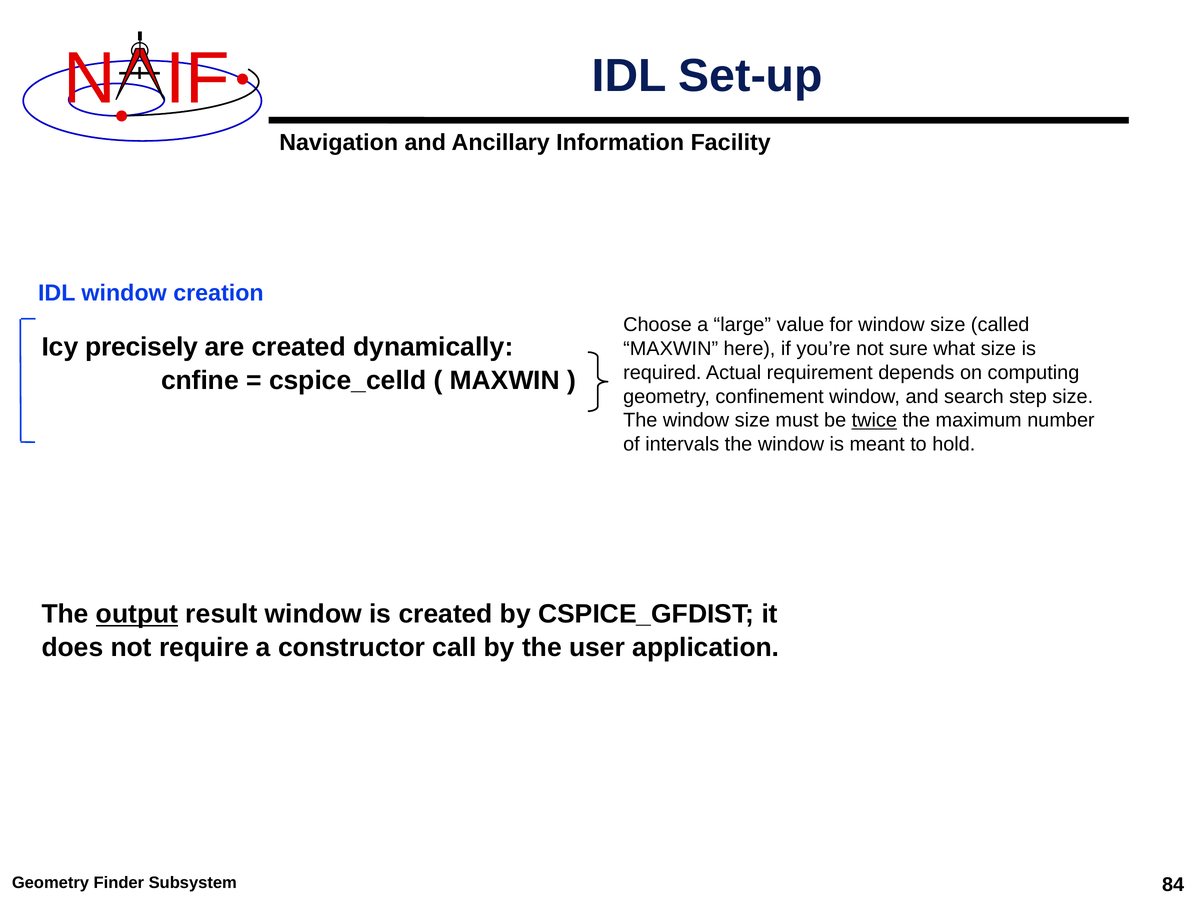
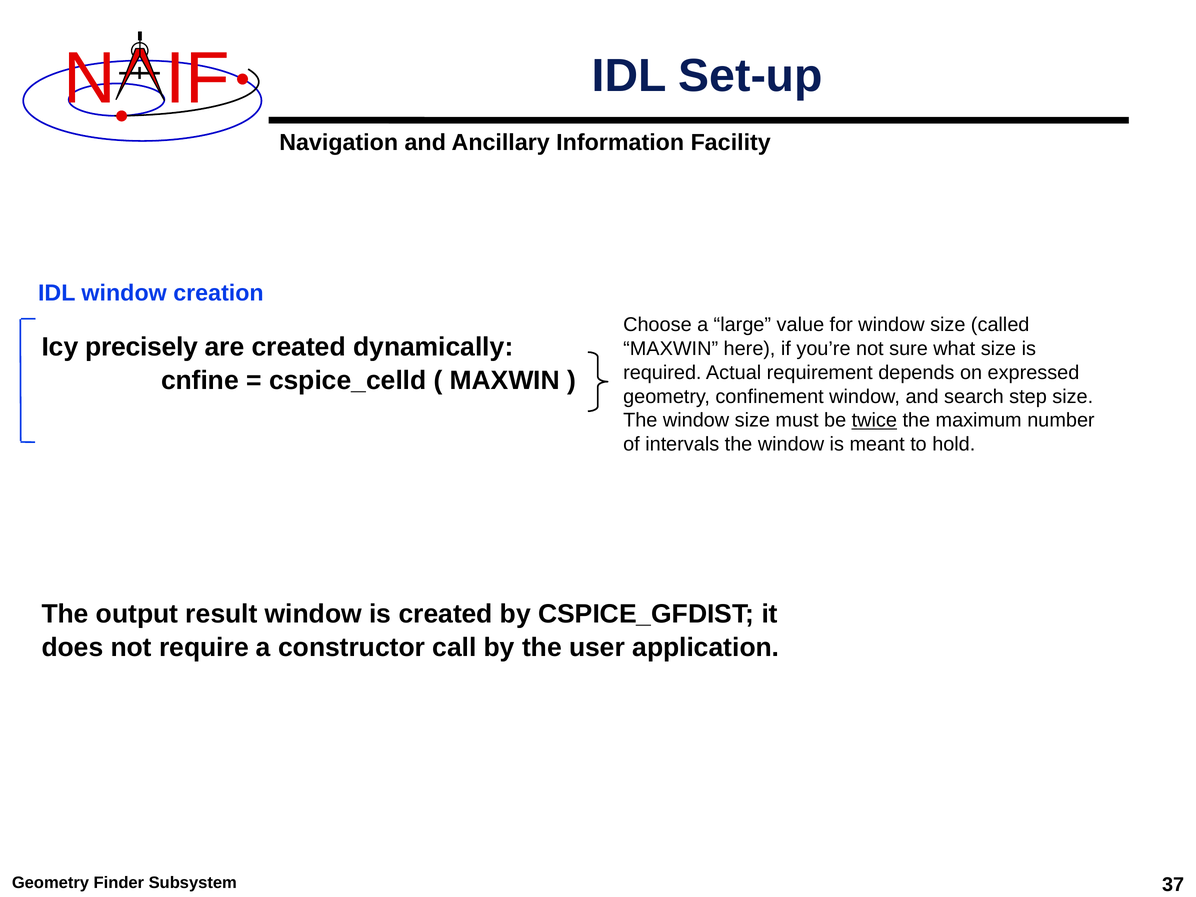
computing: computing -> expressed (1033, 373)
output underline: present -> none (137, 614)
84: 84 -> 37 (1173, 885)
